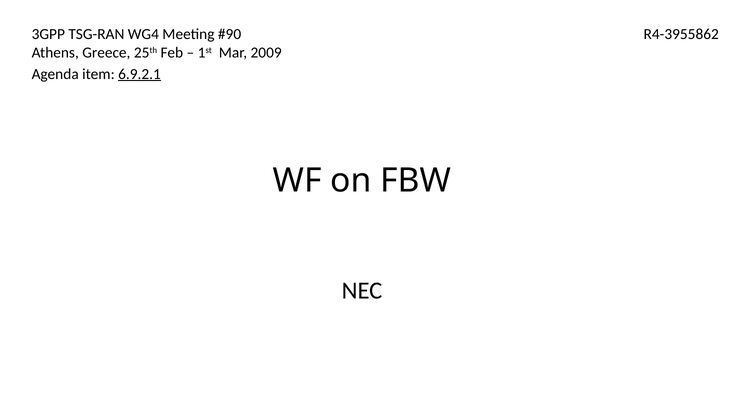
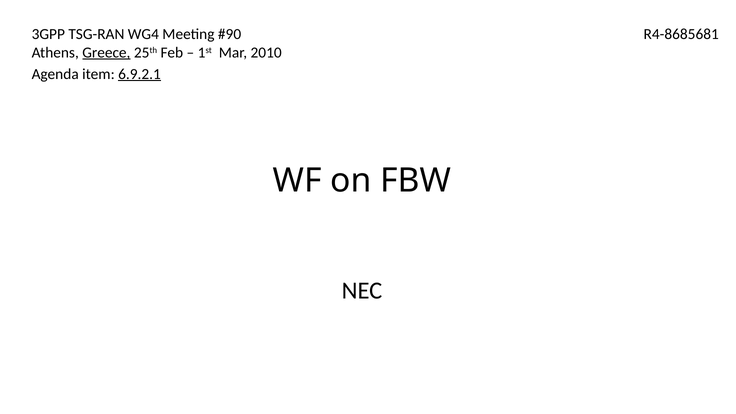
R4-3955862: R4-3955862 -> R4-8685681 (681, 34)
Greece underline: none -> present (106, 53)
2009: 2009 -> 2010 (266, 53)
